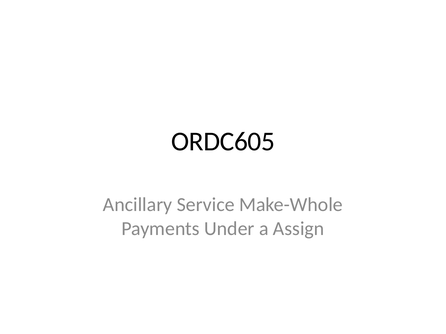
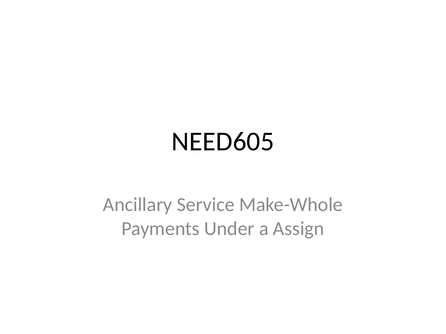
ORDC605: ORDC605 -> NEED605 (223, 142)
